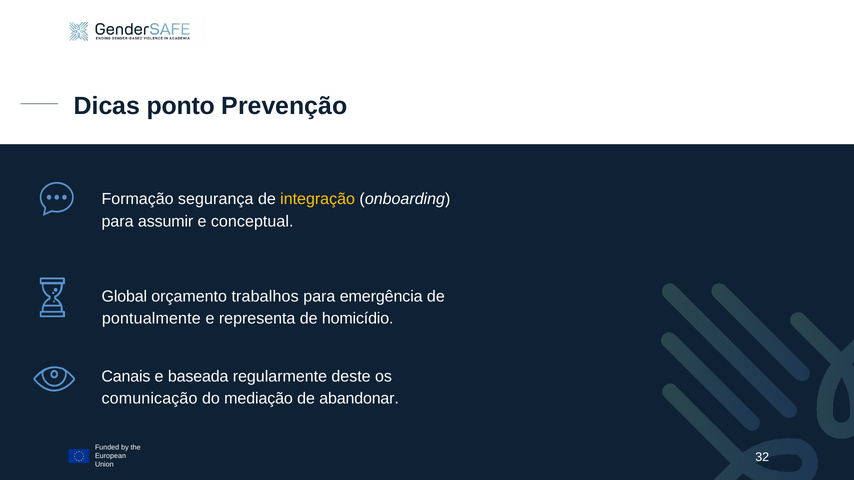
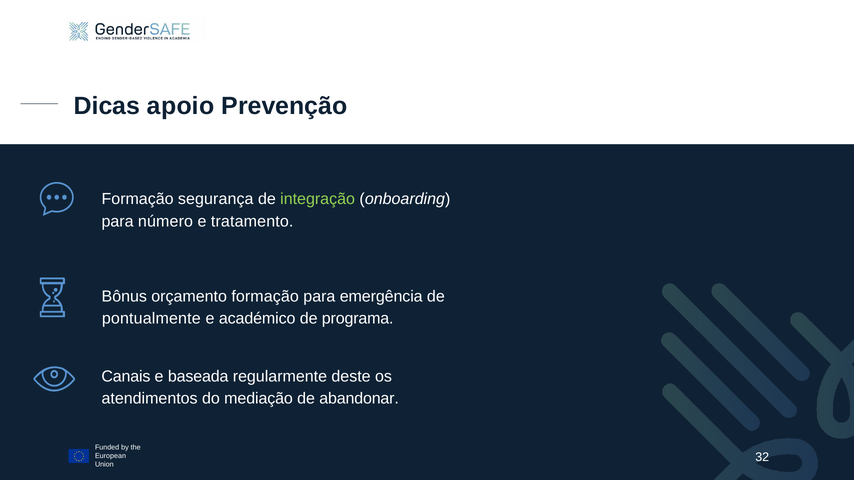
ponto: ponto -> apoio (181, 106)
integração colour: yellow -> light green (318, 199)
assumir: assumir -> número (166, 221)
conceptual: conceptual -> tratamento (252, 221)
Global: Global -> Bônus (124, 297)
orçamento trabalhos: trabalhos -> formação (265, 297)
representa: representa -> académico (257, 319)
homicídio: homicídio -> programa (358, 319)
comunicação: comunicação -> atendimentos (150, 399)
